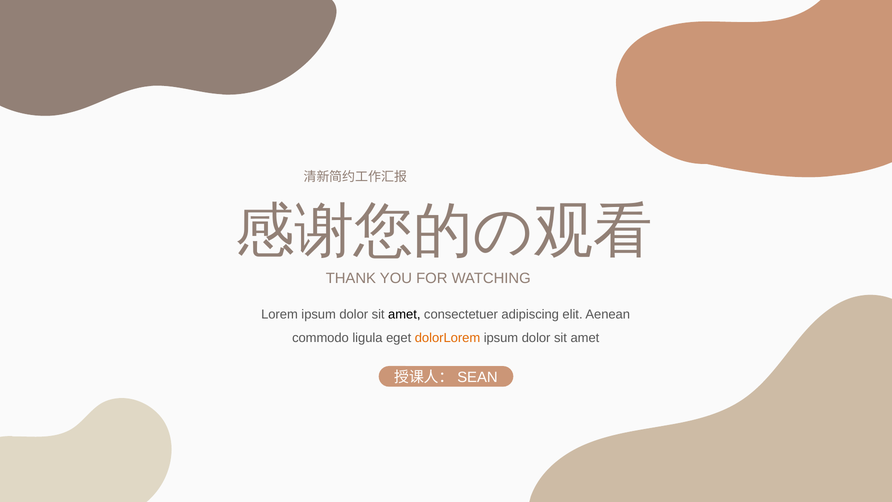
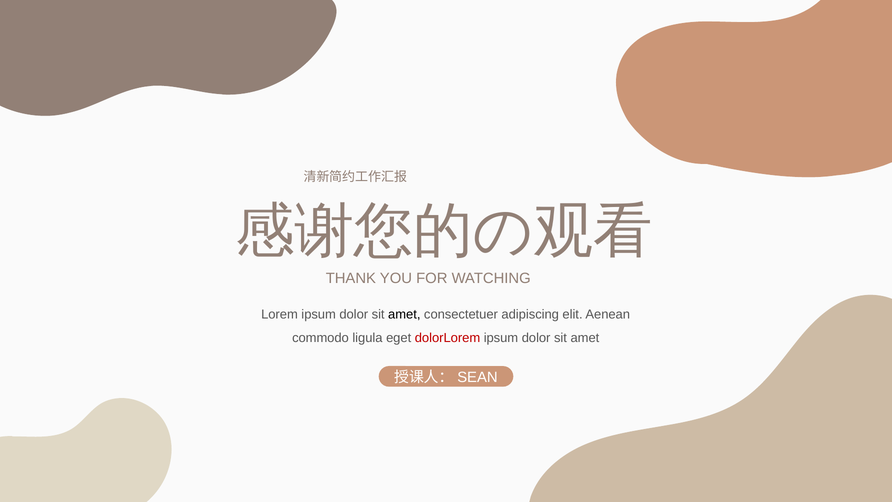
dolorLorem colour: orange -> red (448, 338)
